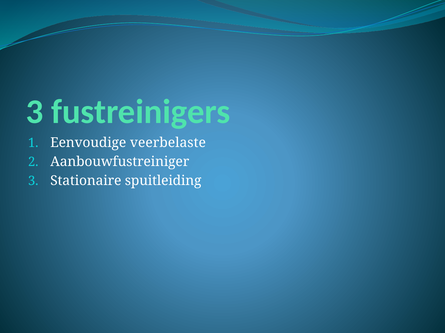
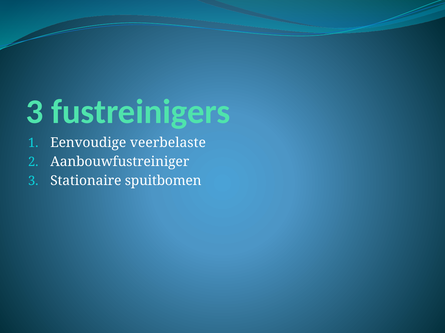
spuitleiding: spuitleiding -> spuitbomen (163, 181)
